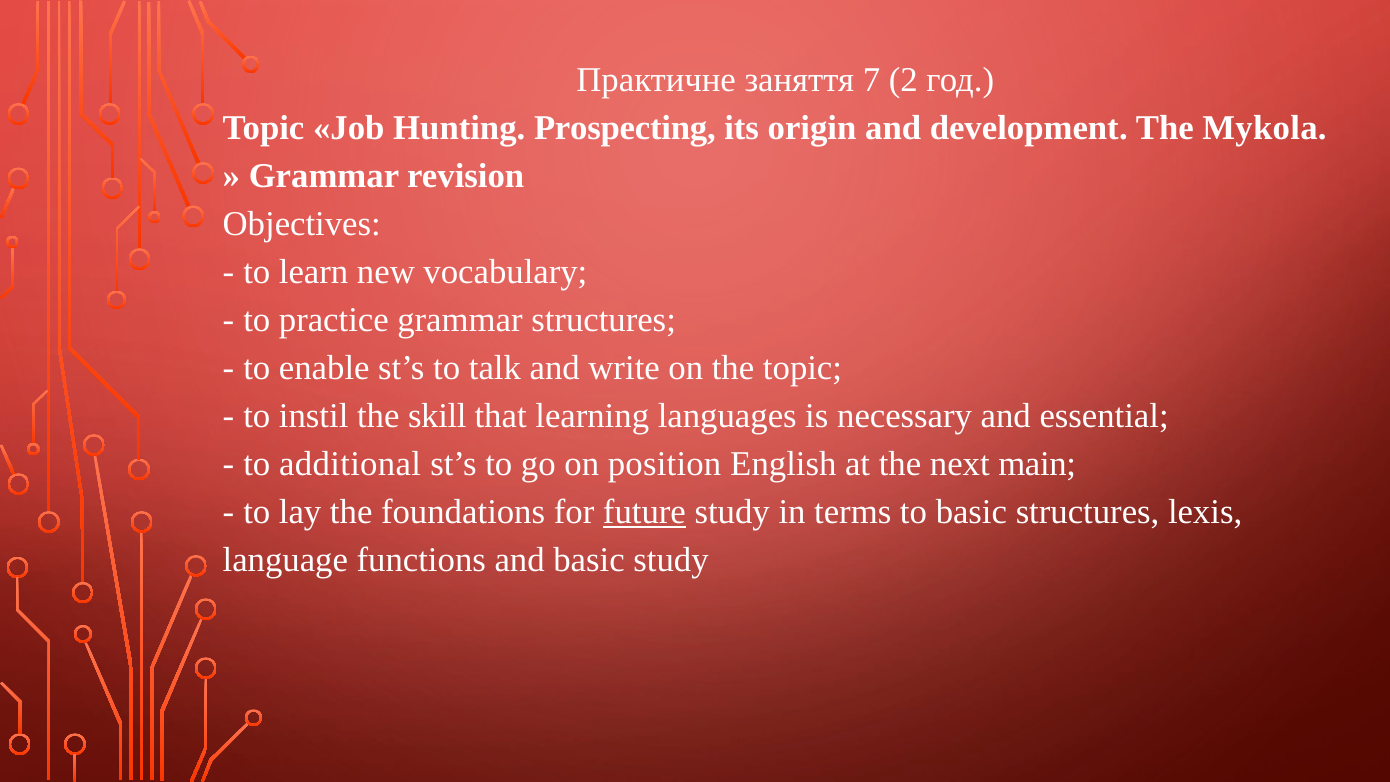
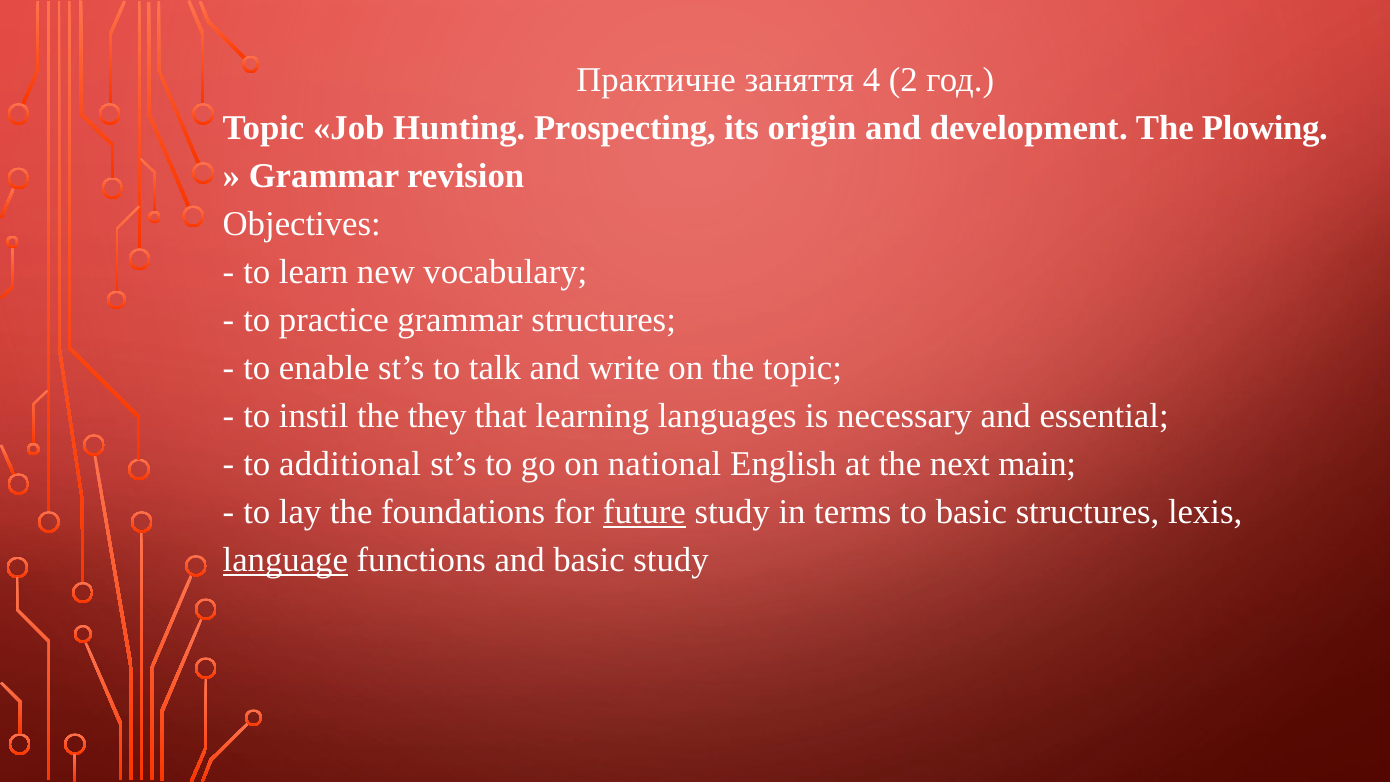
7: 7 -> 4 (871, 80)
Mykola: Mykola -> Plowing (1265, 128)
skill: skill -> they (437, 416)
position: position -> national (665, 464)
language underline: none -> present (285, 560)
